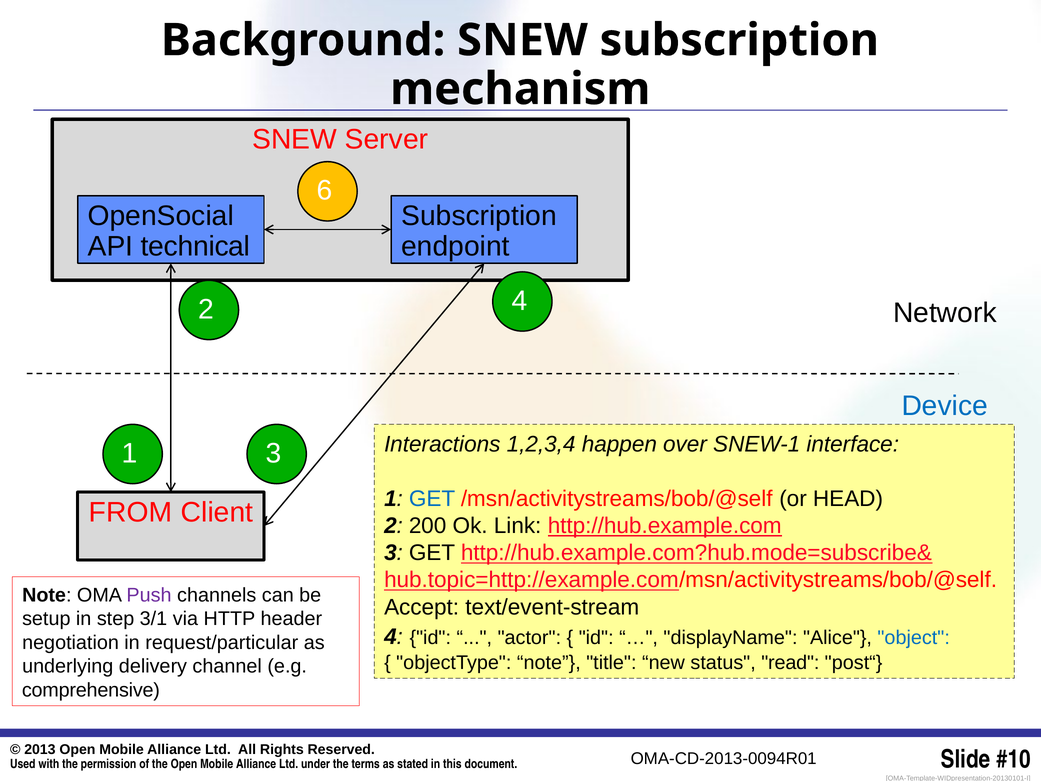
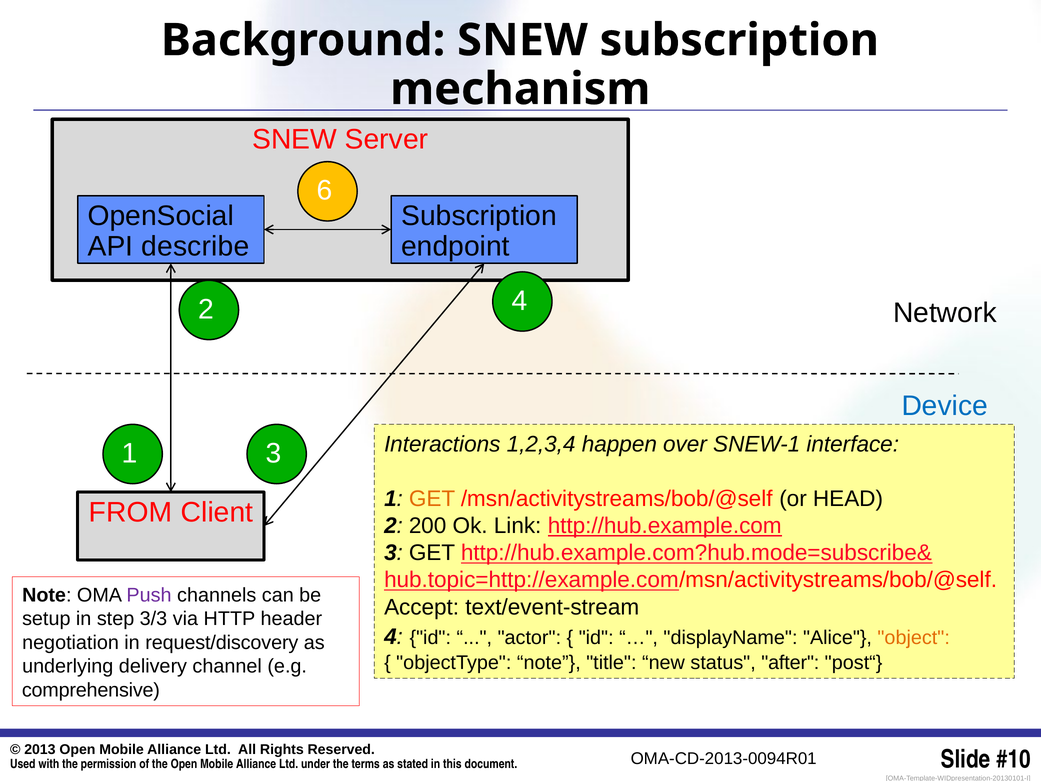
technical: technical -> describe (195, 246)
GET colour: blue -> orange (432, 499)
3/1: 3/1 -> 3/3 (153, 619)
object colour: blue -> orange (914, 638)
request/particular: request/particular -> request/discovery (222, 643)
read: read -> after (790, 663)
